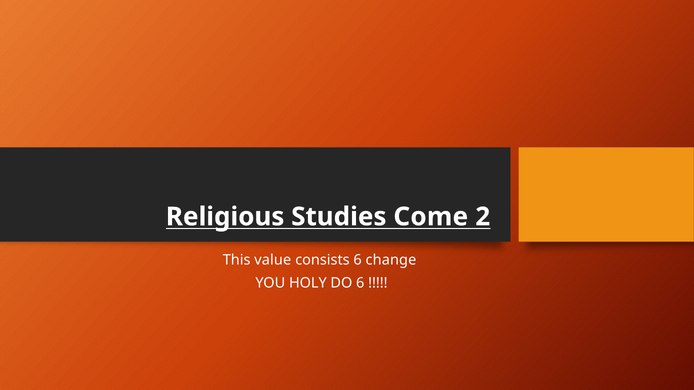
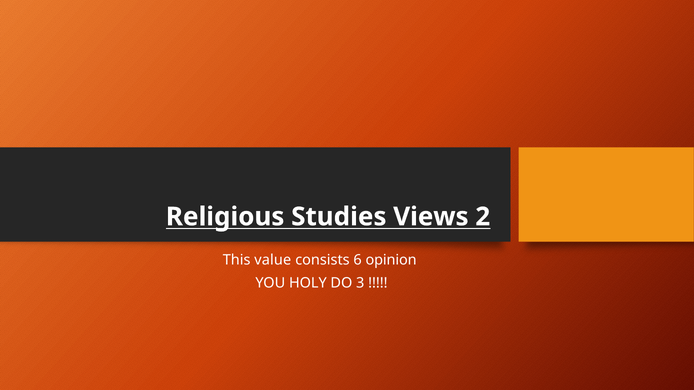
Come: Come -> Views (431, 217)
change: change -> opinion (391, 260)
DO 6: 6 -> 3 (360, 283)
